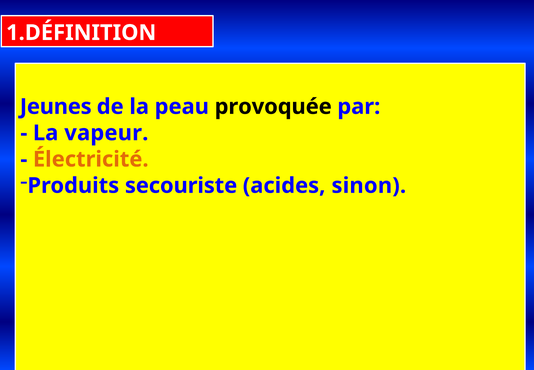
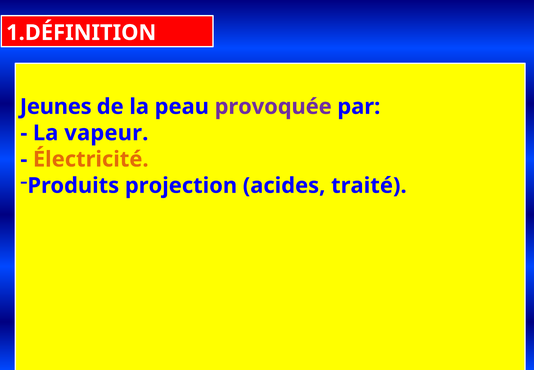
provoquée colour: black -> purple (273, 107)
secouriste: secouriste -> projection (181, 185)
sinon: sinon -> traité (369, 185)
